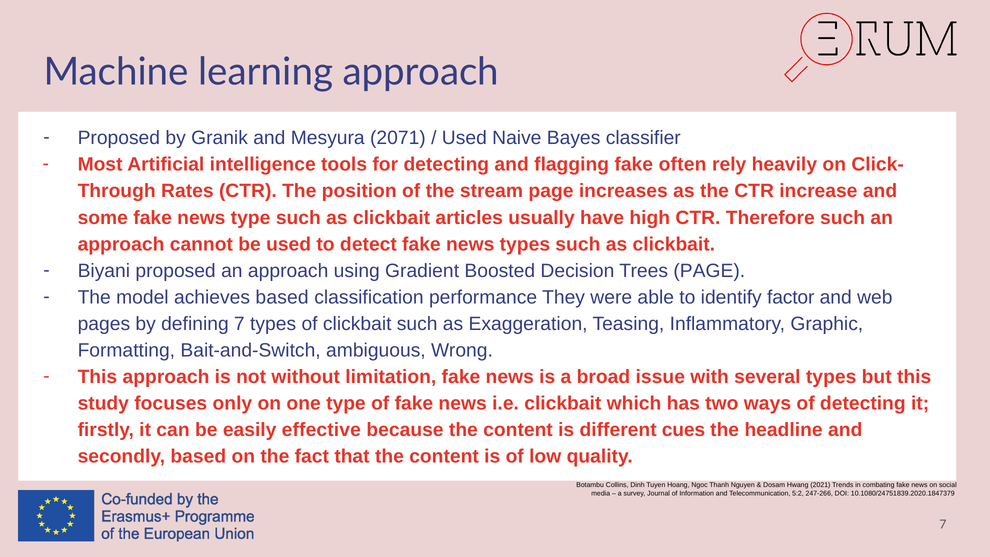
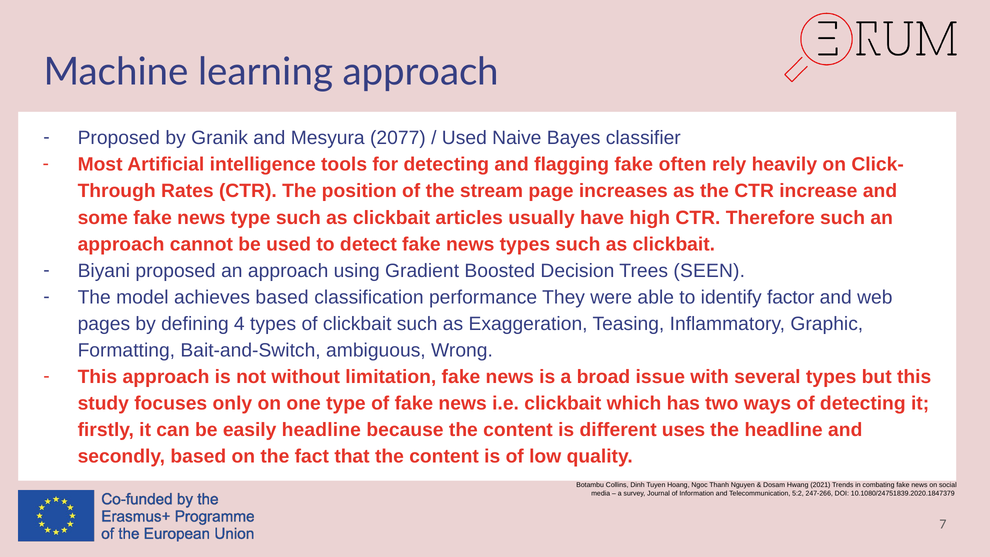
2071: 2071 -> 2077 (398, 138)
Trees PAGE: PAGE -> SEEN (709, 271)
defining 7: 7 -> 4 (239, 324)
easily effective: effective -> headline (321, 430)
cues: cues -> uses (683, 430)
